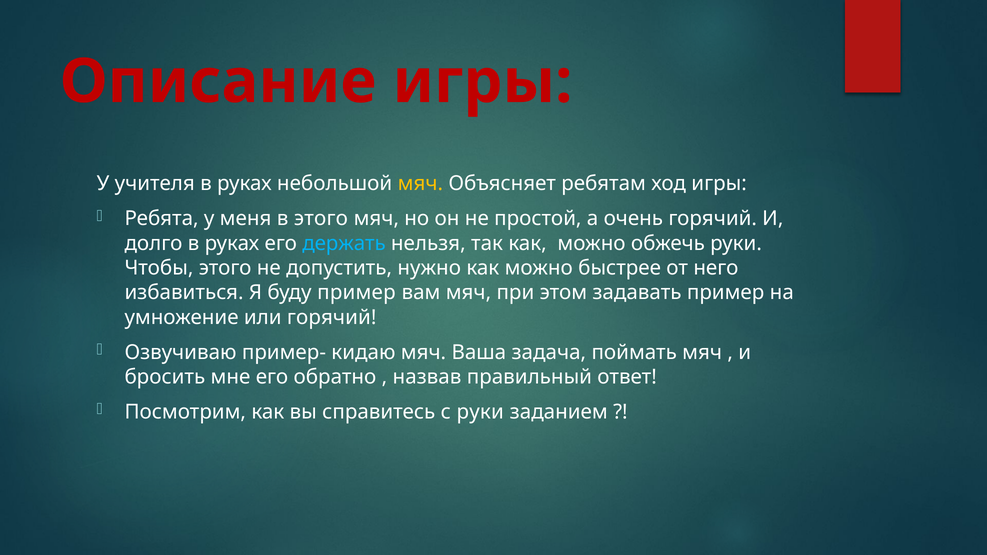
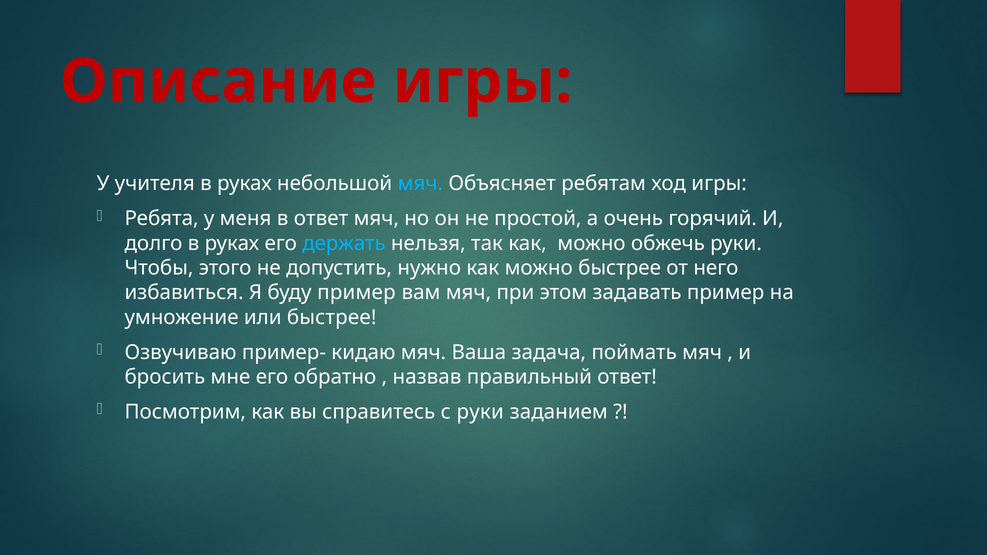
мяч colour: yellow -> light blue (420, 184)
в этого: этого -> ответ (321, 219)
или горячий: горячий -> быстрее (332, 317)
